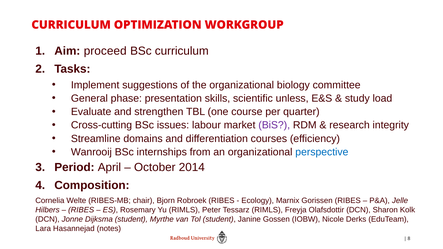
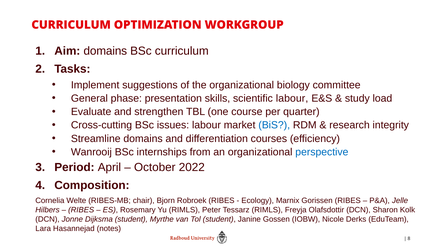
Aim proceed: proceed -> domains (105, 51)
scientific unless: unless -> labour (292, 98)
BiS colour: purple -> blue (274, 125)
2014: 2014 -> 2022 (192, 167)
